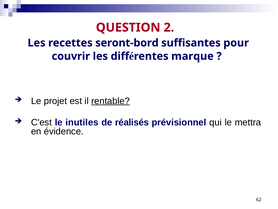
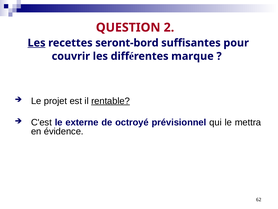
Les underline: none -> present (37, 43)
inutiles: inutiles -> externe (82, 122)
réalisés: réalisés -> octroyé (132, 122)
